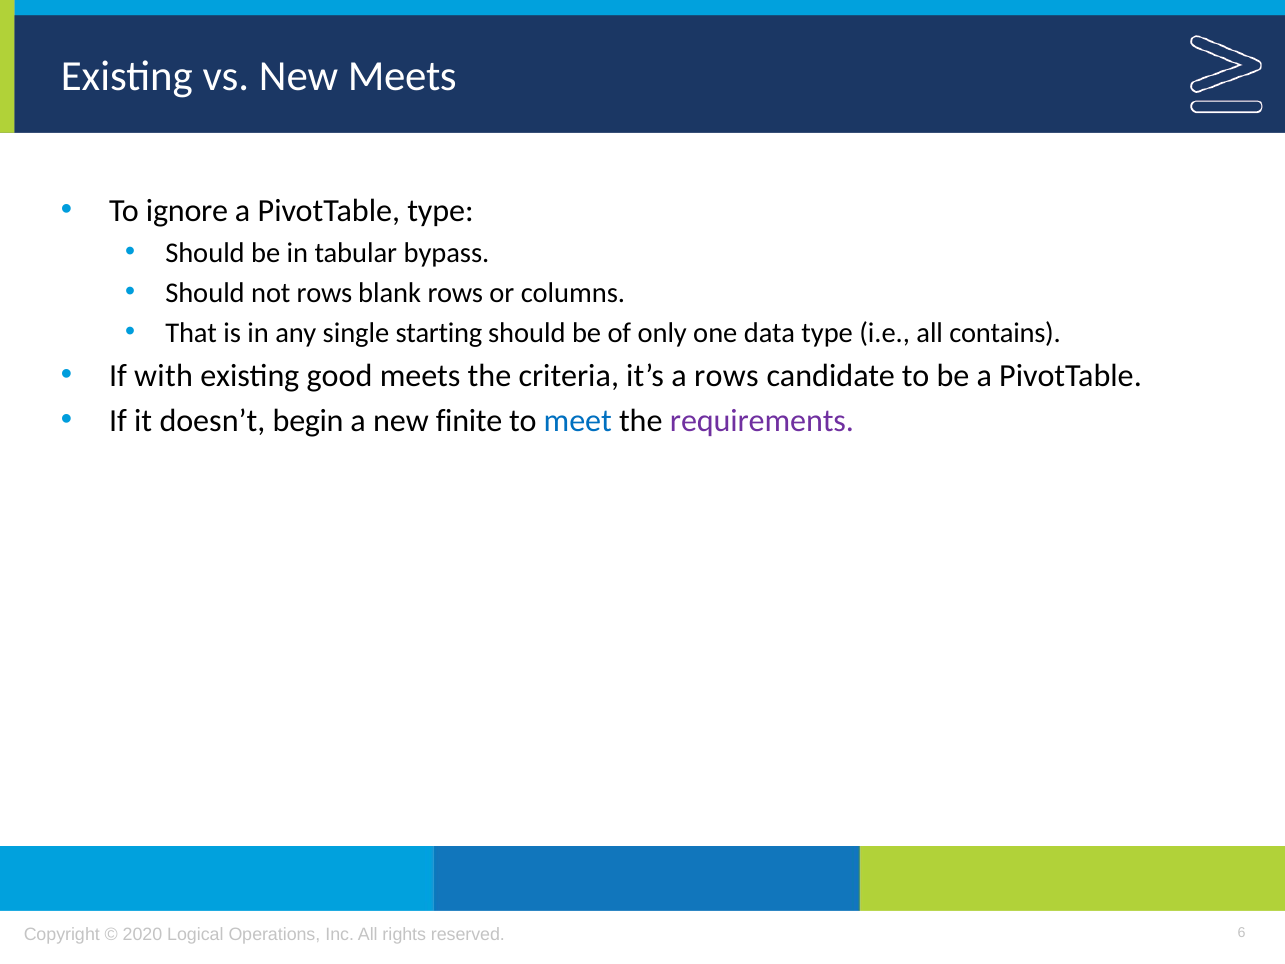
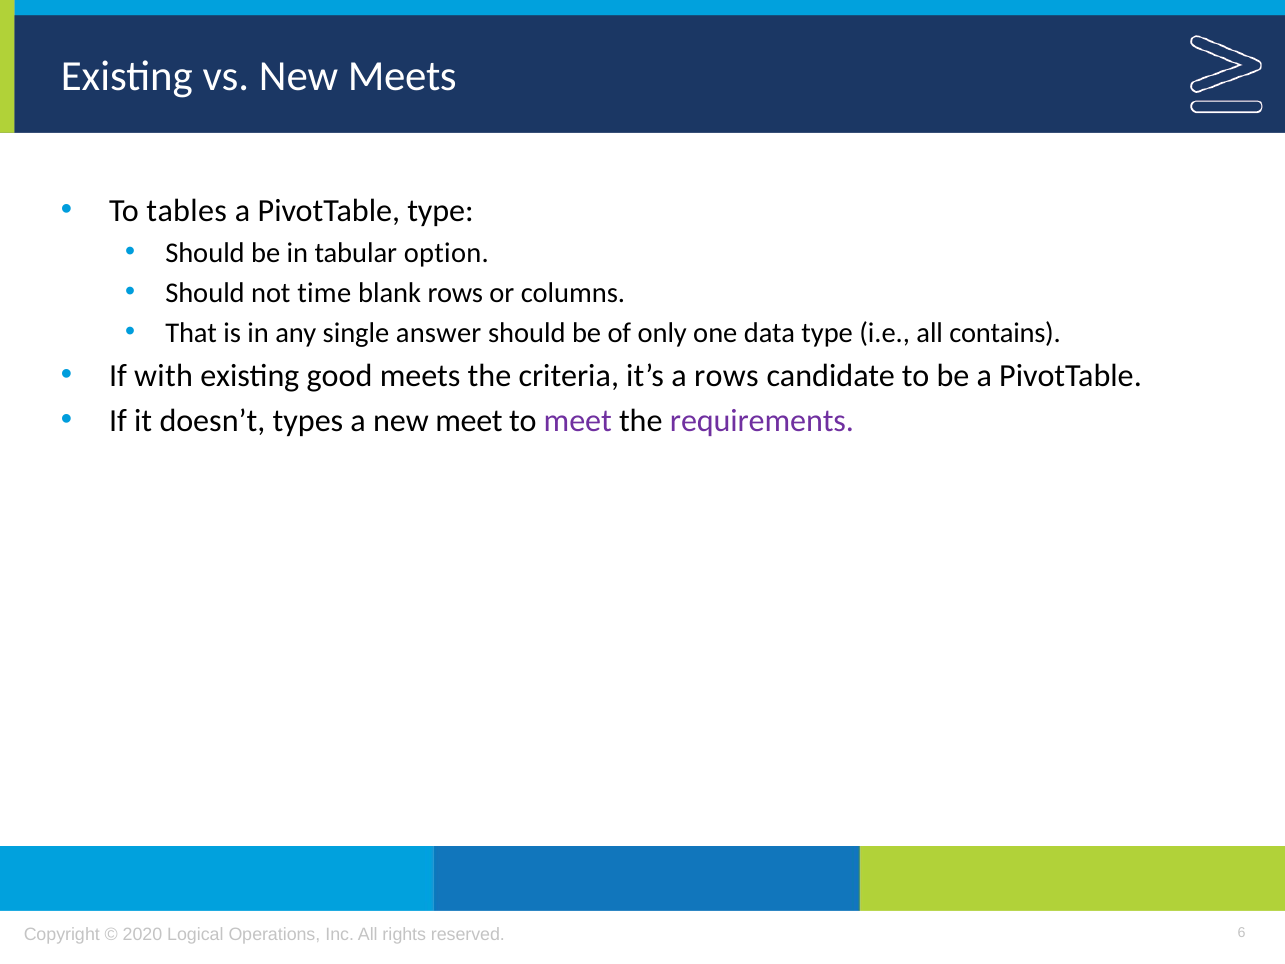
ignore: ignore -> tables (187, 211)
bypass: bypass -> option (446, 253)
not rows: rows -> time (324, 293)
starting: starting -> answer (439, 333)
begin: begin -> types (308, 421)
new finite: finite -> meet (469, 421)
meet colour: blue -> purple (578, 421)
